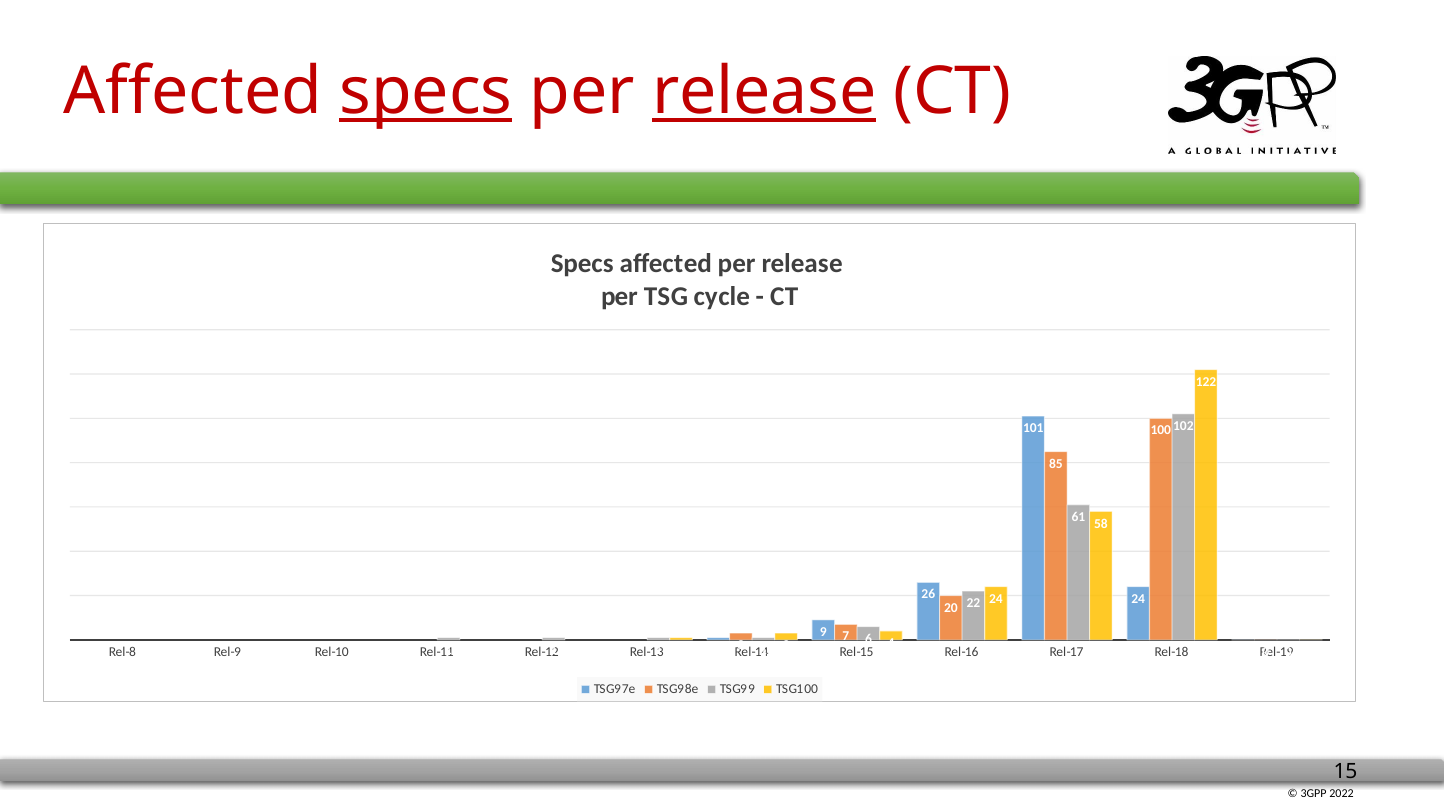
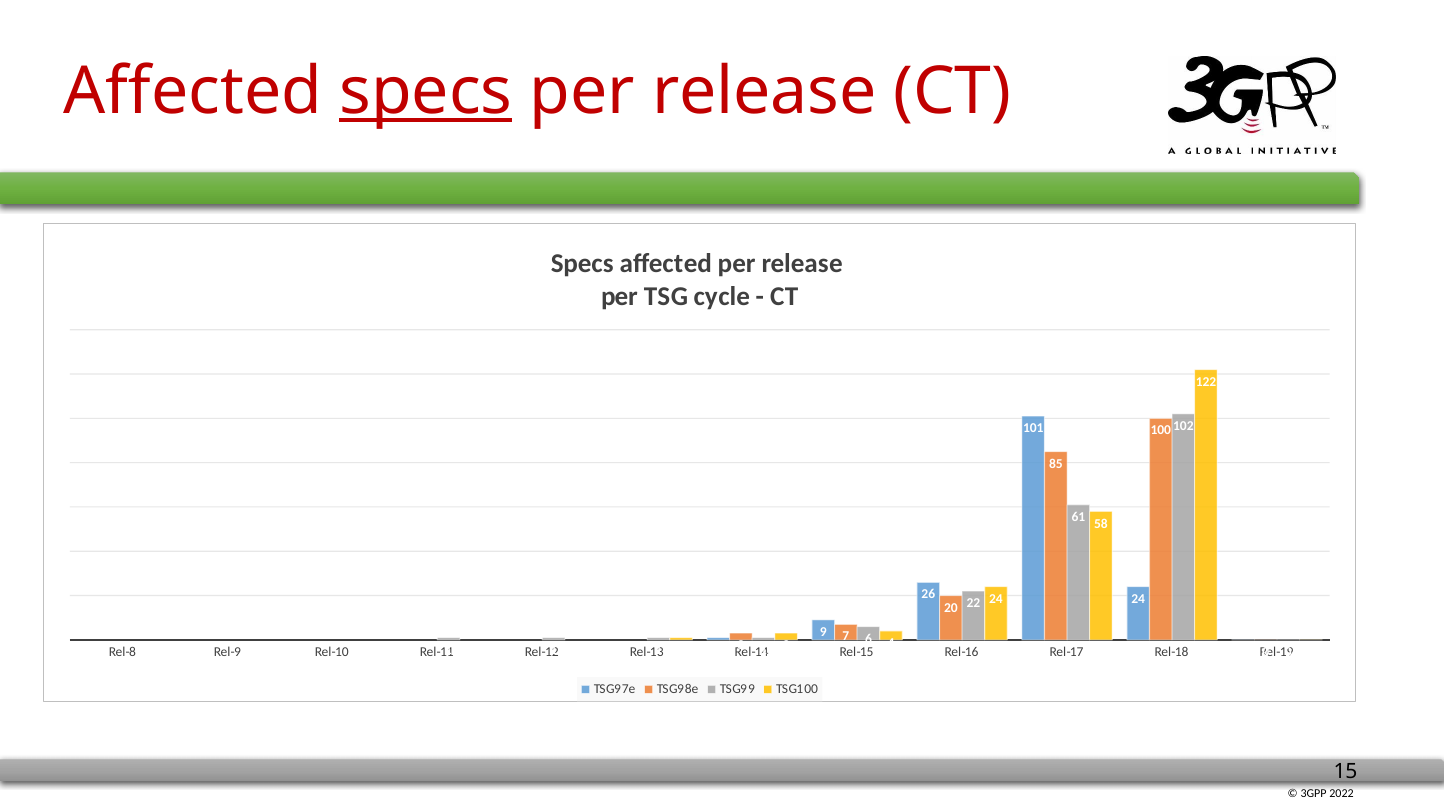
release underline: present -> none (764, 92)
